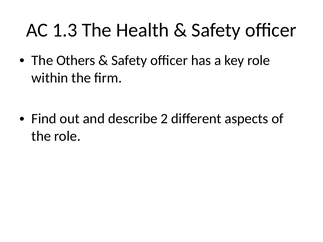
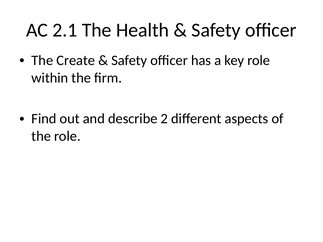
1.3: 1.3 -> 2.1 (65, 30)
Others: Others -> Create (76, 60)
